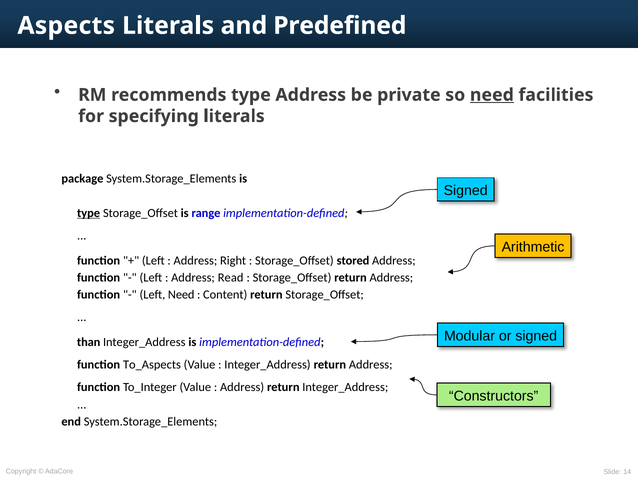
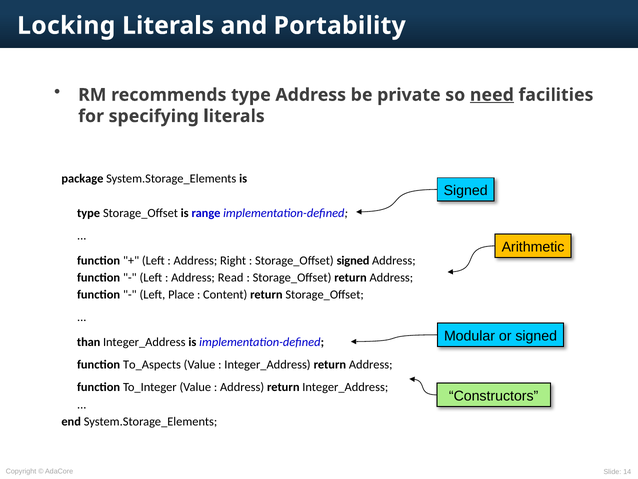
Aspects: Aspects -> Locking (66, 26)
Predefined: Predefined -> Portability (340, 26)
type underline: present -> none (89, 213)
Storage_Offset stored: stored -> signed (353, 260)
Left Need: Need -> Place (181, 295)
